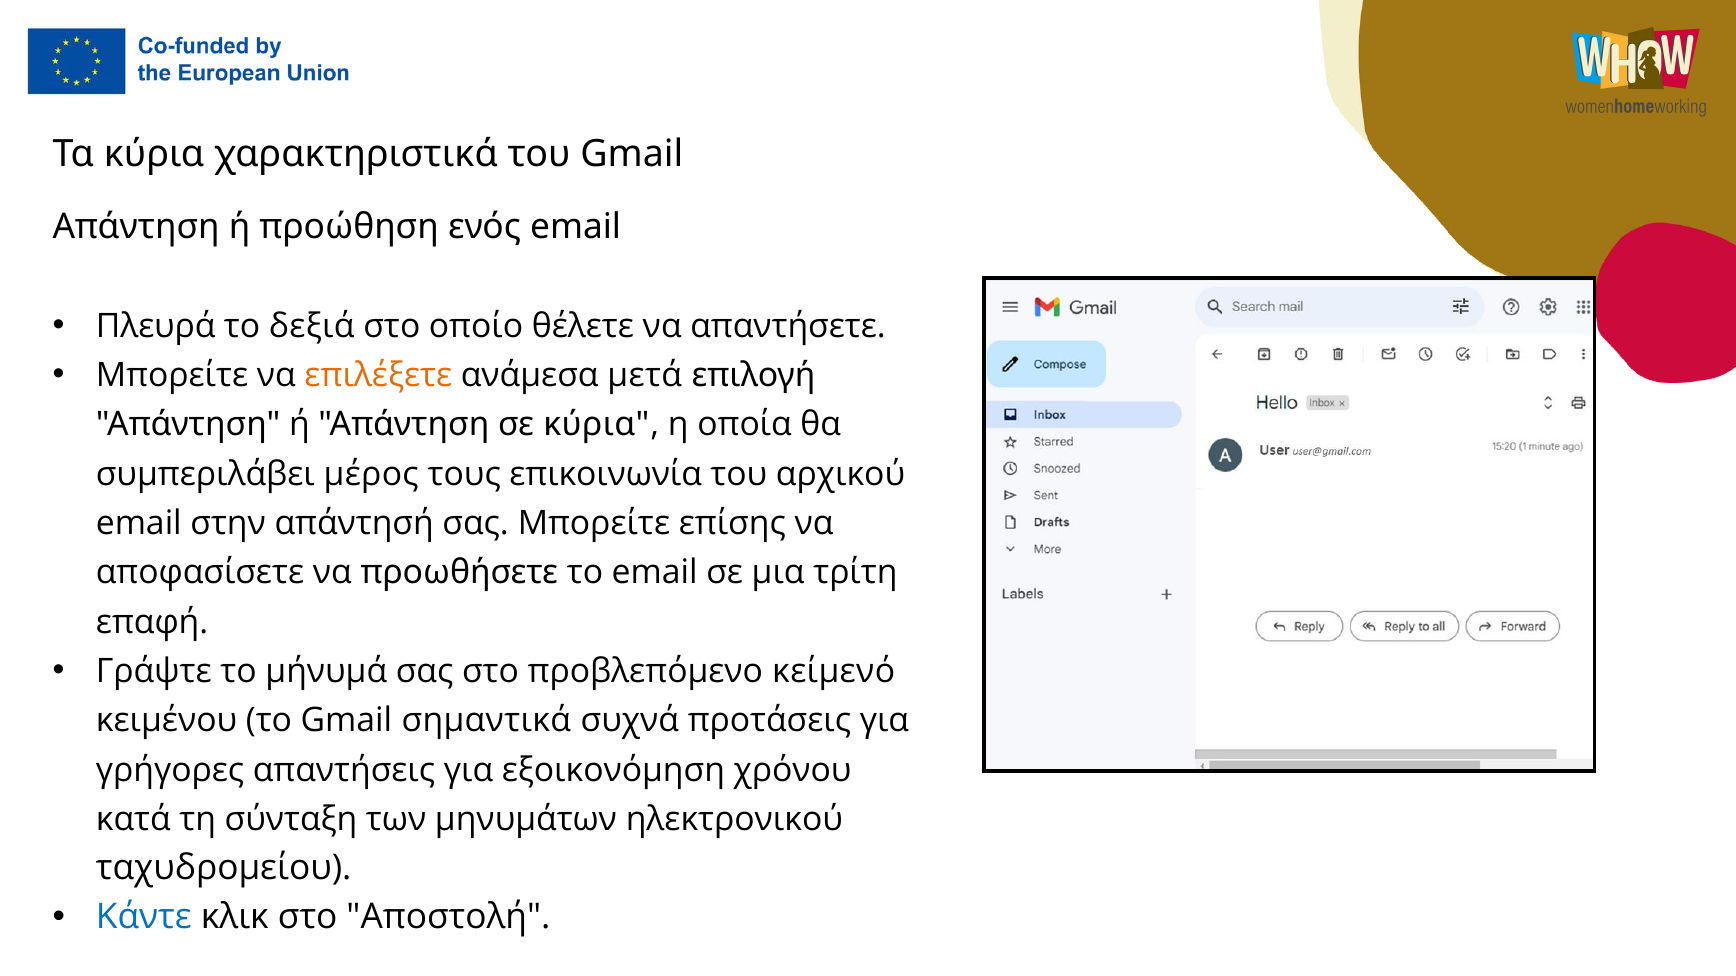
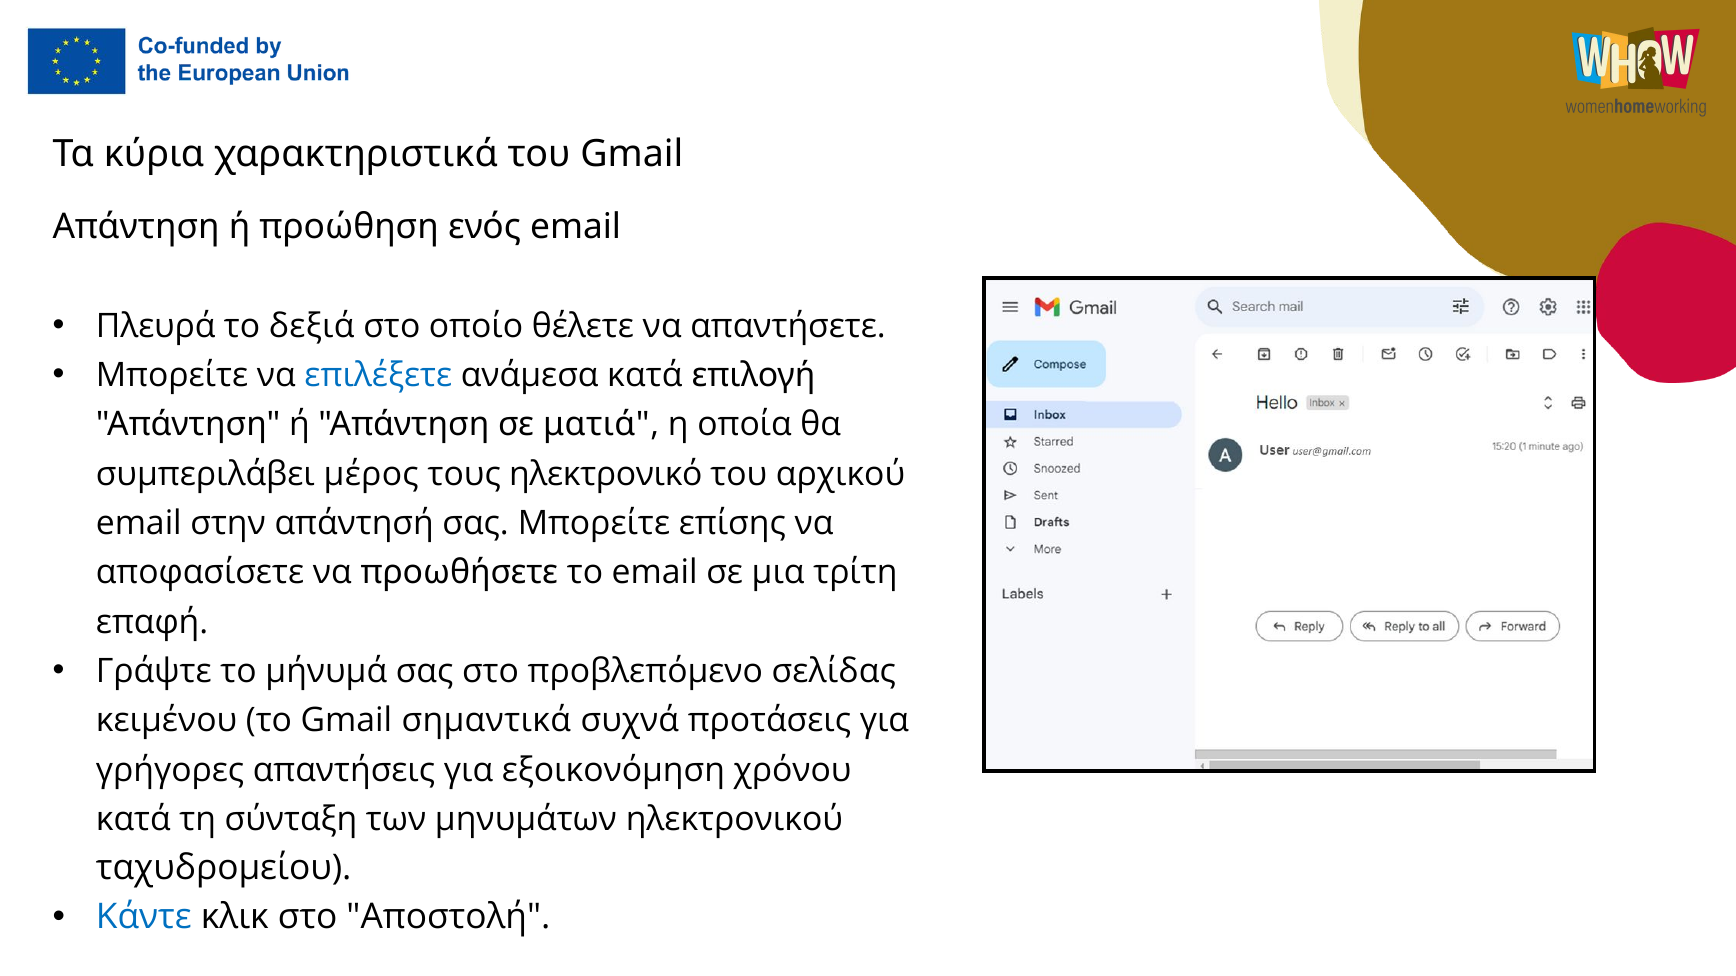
επιλέξετε colour: orange -> blue (378, 376)
ανάμεσα μετά: μετά -> κατά (645, 376)
σε κύρια: κύρια -> ματιά (596, 425)
επικοινωνία: επικοινωνία -> ηλεκτρονικό (606, 474)
κείμενό: κείμενό -> σελίδας (834, 672)
